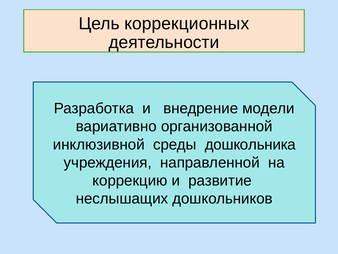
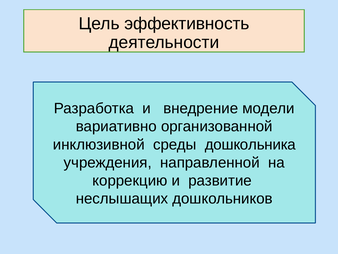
коррекционных: коррекционных -> эффективность (187, 24)
